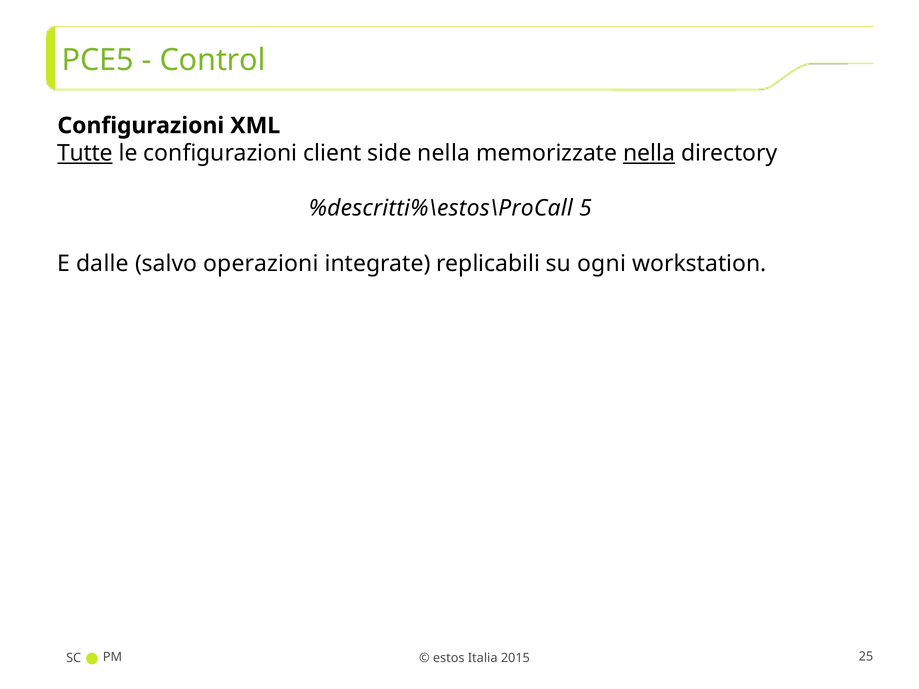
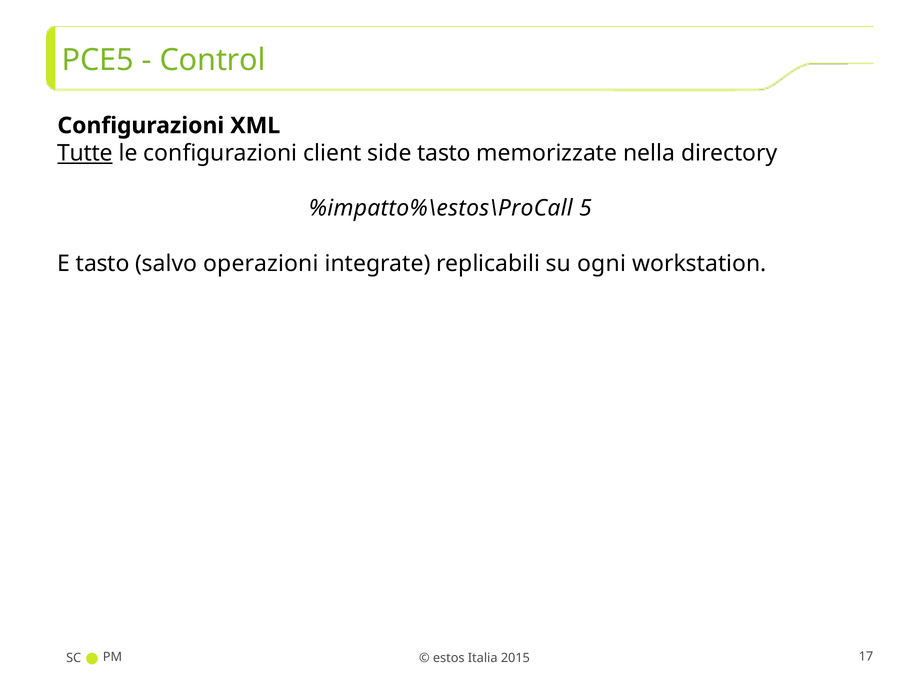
side nella: nella -> tasto (444, 153)
nella underline: present -> none (649, 153)
%descritti%\estos\ProCall: %descritti%\estos\ProCall -> %impatto%\estos\ProCall (441, 208)
E dalle: dalle -> tasto (103, 264)
25: 25 -> 17 (866, 657)
